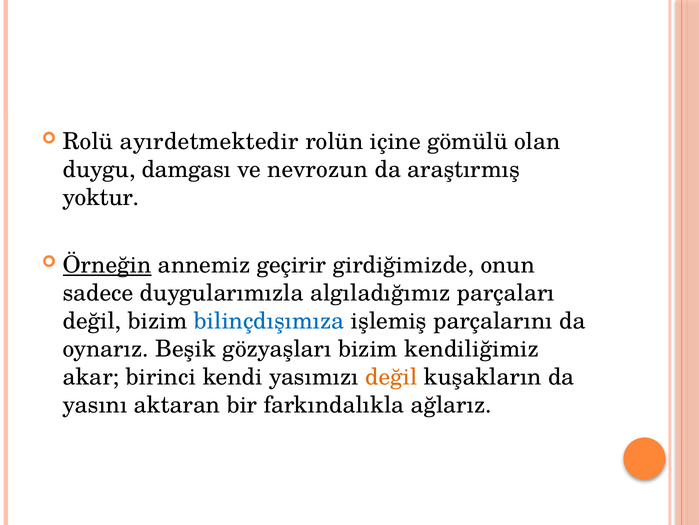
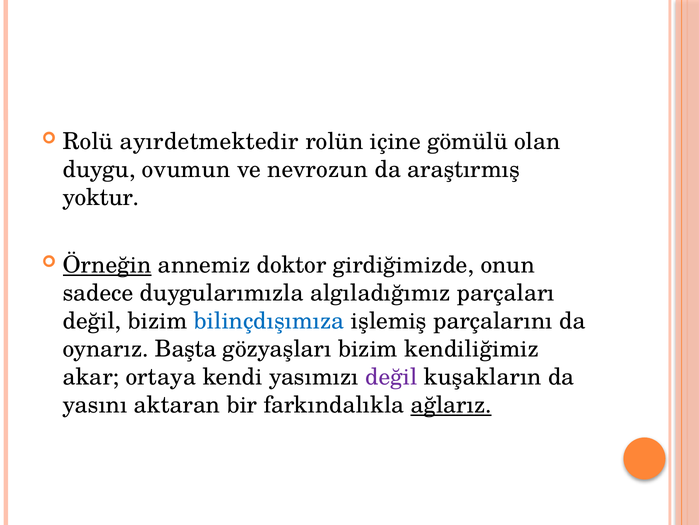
damgası: damgası -> ovumun (186, 169)
geçirir: geçirir -> doktor (292, 265)
Beşik: Beşik -> Başta (186, 349)
birinci: birinci -> ortaya (161, 377)
değil colour: orange -> purple (391, 377)
ağlarız underline: none -> present (451, 405)
